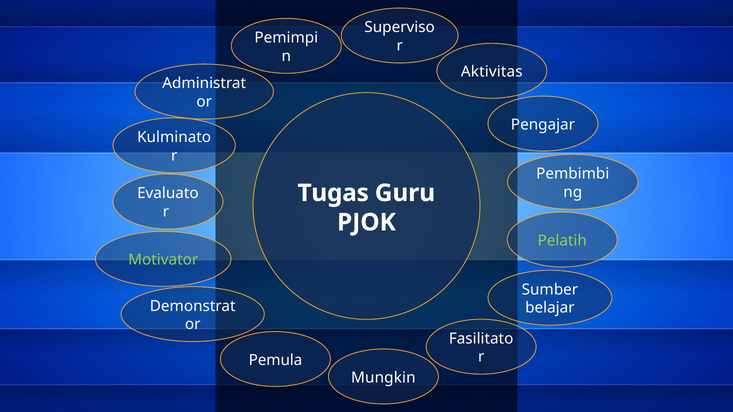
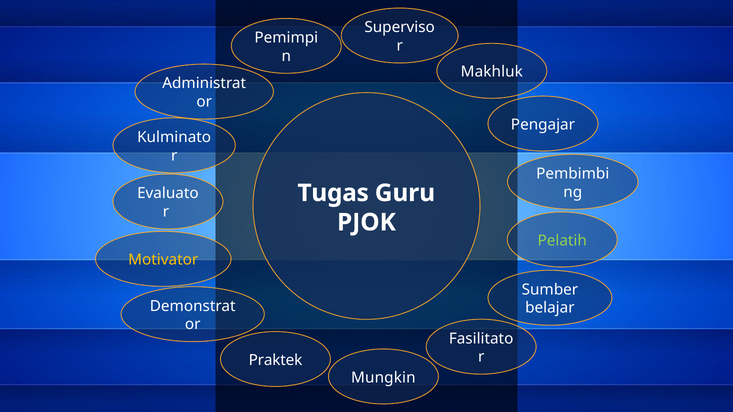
Aktivitas: Aktivitas -> Makhluk (492, 72)
Motivator colour: light green -> yellow (163, 260)
Pemula: Pemula -> Praktek (275, 360)
